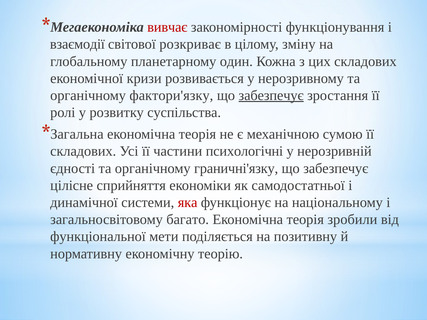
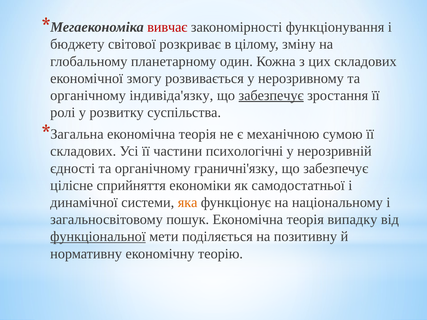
взаємодії: взаємодії -> бюджету (77, 44)
кризи: кризи -> змогу (144, 78)
фактори'язку: фактори'язку -> індивіда'язку (171, 96)
яка colour: red -> orange (188, 203)
багато: багато -> пошук (188, 220)
зробили: зробили -> випадку (352, 220)
функціональної underline: none -> present (98, 237)
